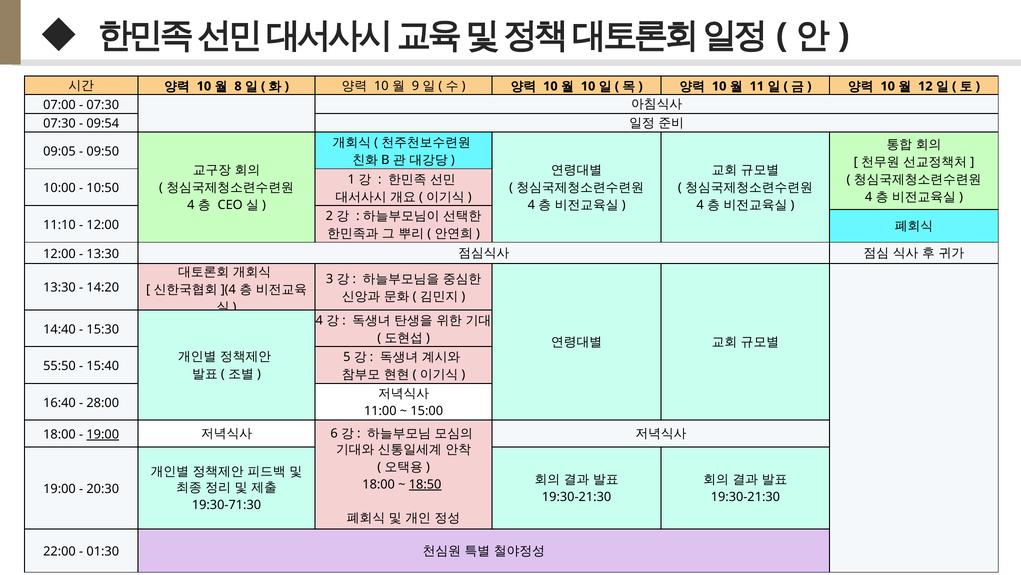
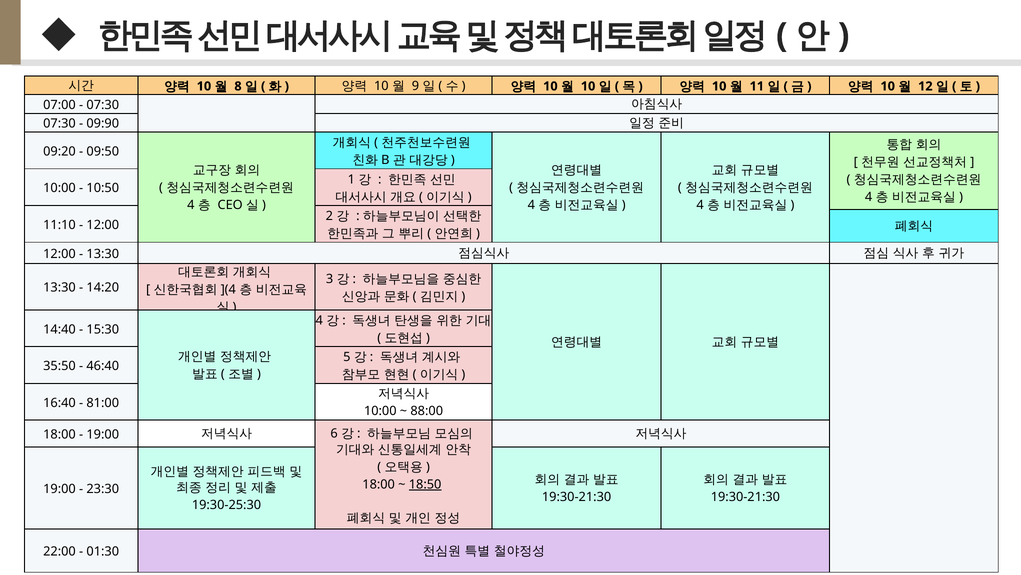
09:54: 09:54 -> 09:90 (103, 124)
09:05: 09:05 -> 09:20 (59, 151)
55:50: 55:50 -> 35:50 (59, 366)
15:40: 15:40 -> 46:40 (103, 366)
28:00: 28:00 -> 81:00 (103, 402)
11:00: 11:00 -> 10:00 (380, 410)
15:00: 15:00 -> 88:00 (427, 410)
19:00 underline: present -> none (103, 434)
20:30: 20:30 -> 23:30 (103, 488)
19:30-71:30: 19:30-71:30 -> 19:30-25:30 (226, 504)
